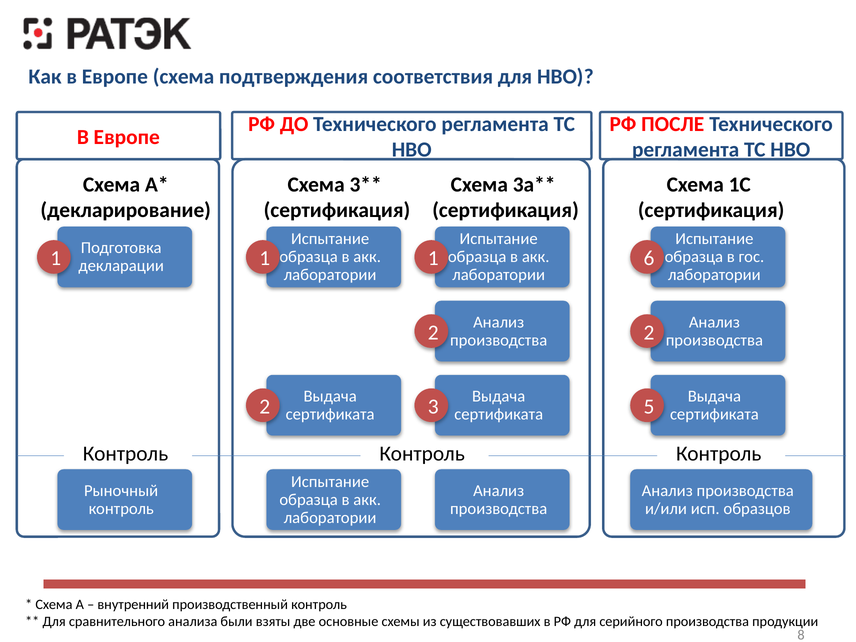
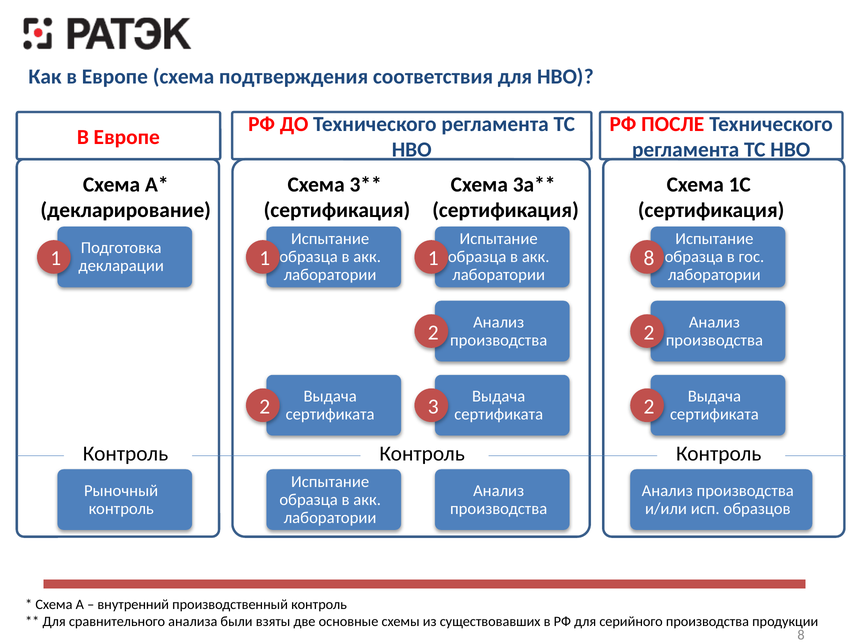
1 6: 6 -> 8 (649, 258)
3 5: 5 -> 2 (649, 407)
